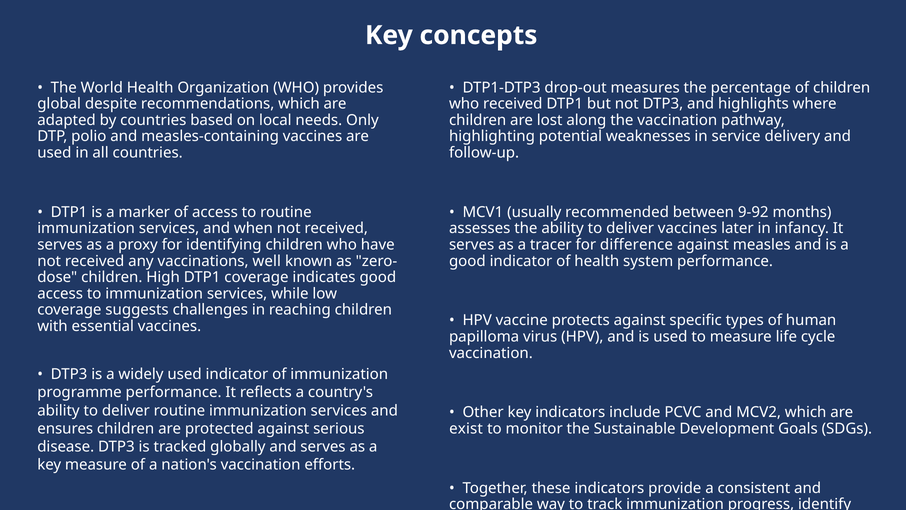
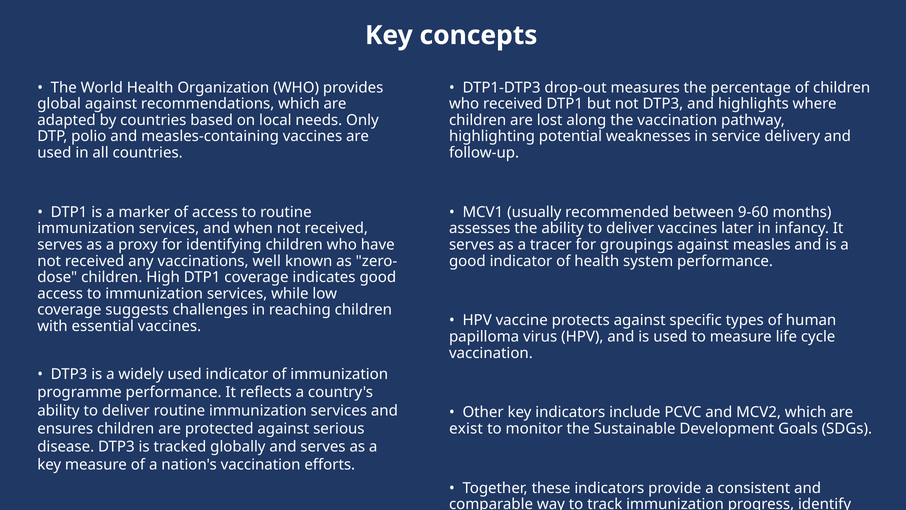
global despite: despite -> against (111, 104)
9-92: 9-92 -> 9-60 (753, 212)
difference: difference -> groupings (637, 245)
